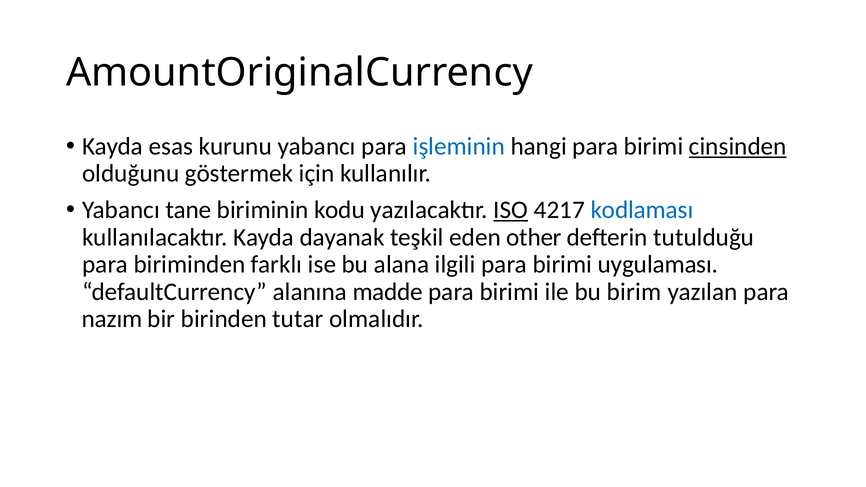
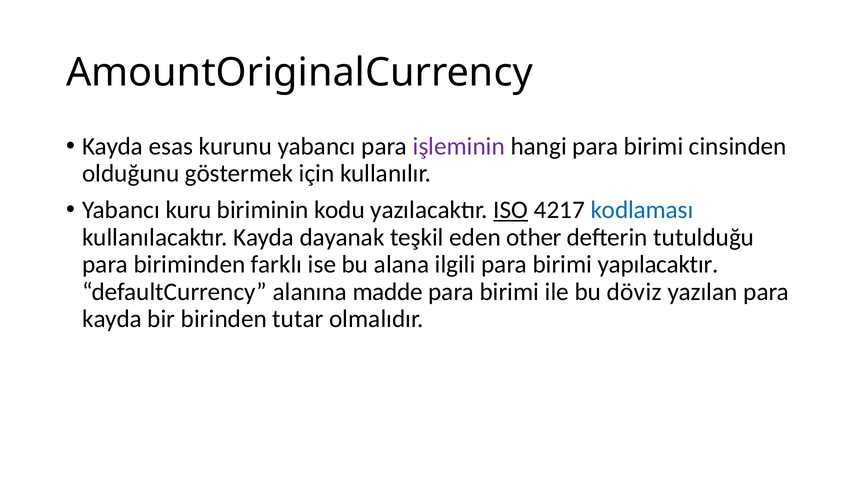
işleminin colour: blue -> purple (459, 146)
cinsinden underline: present -> none (738, 146)
tane: tane -> kuru (189, 210)
uygulaması: uygulaması -> yapılacaktır (658, 265)
birim: birim -> döviz (634, 292)
nazım: nazım -> kayda (112, 319)
